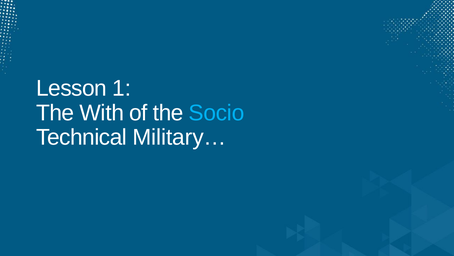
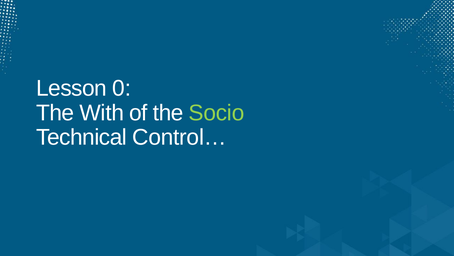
1: 1 -> 0 (122, 88)
Socio colour: light blue -> light green (216, 113)
Military…: Military… -> Control… (179, 137)
